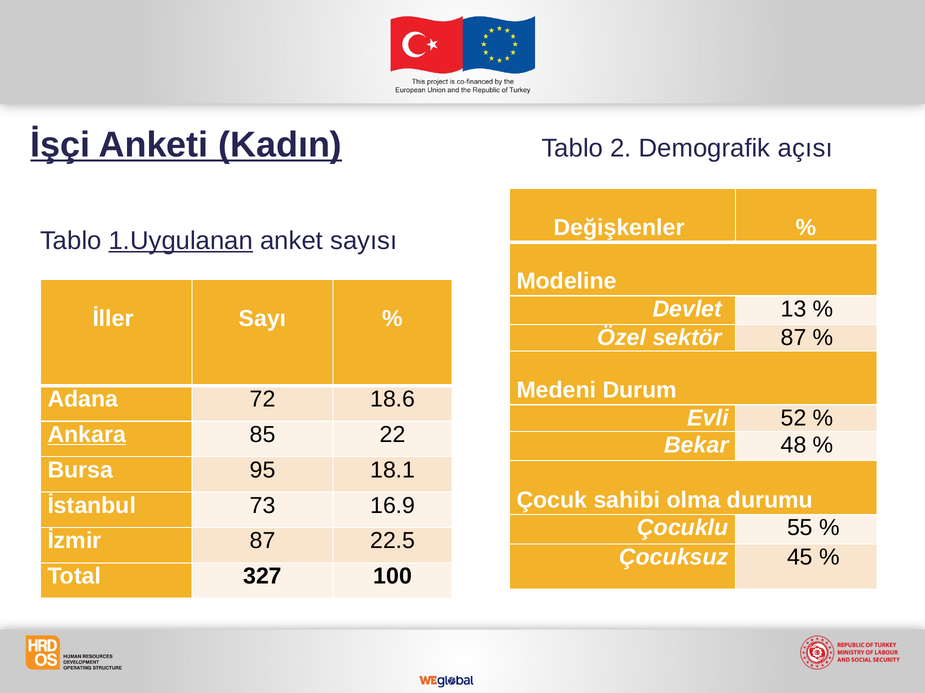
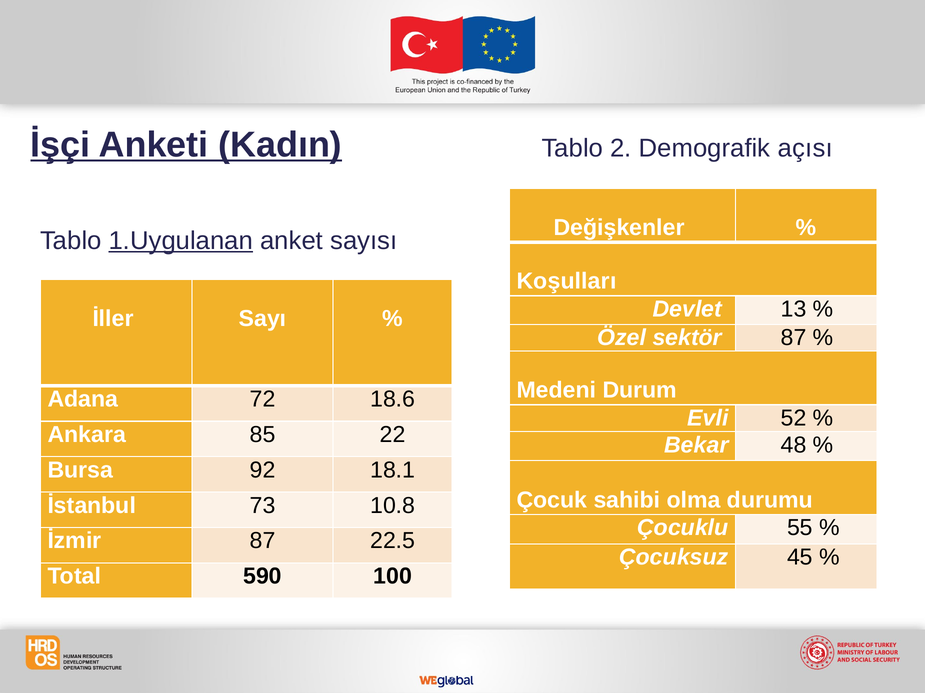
Modeline: Modeline -> Koşulları (567, 282)
Ankara underline: present -> none (87, 435)
95: 95 -> 92 (263, 471)
16.9: 16.9 -> 10.8 (393, 506)
327: 327 -> 590 (263, 577)
